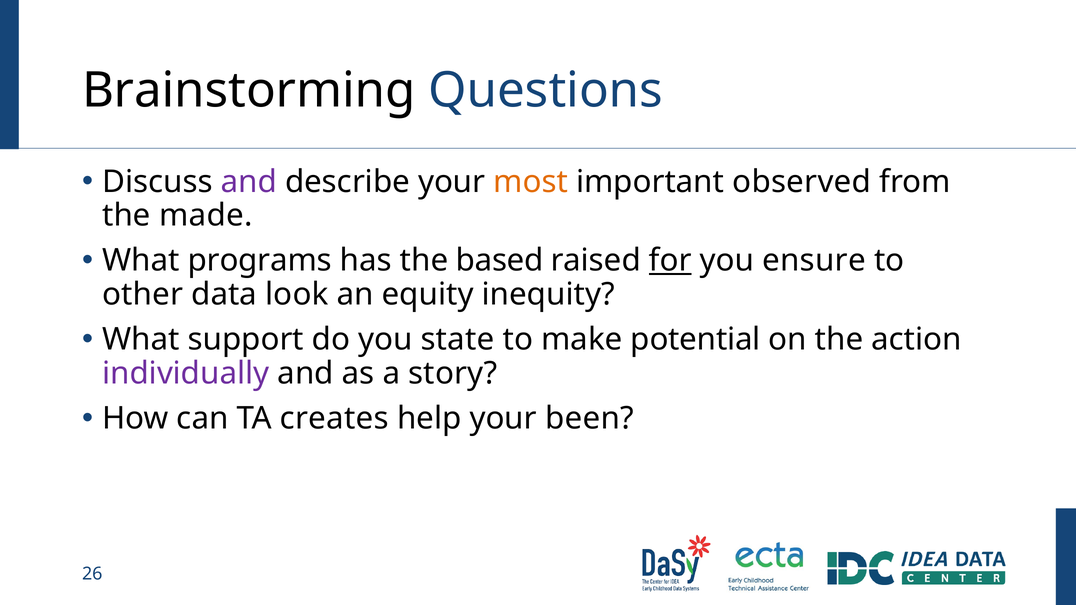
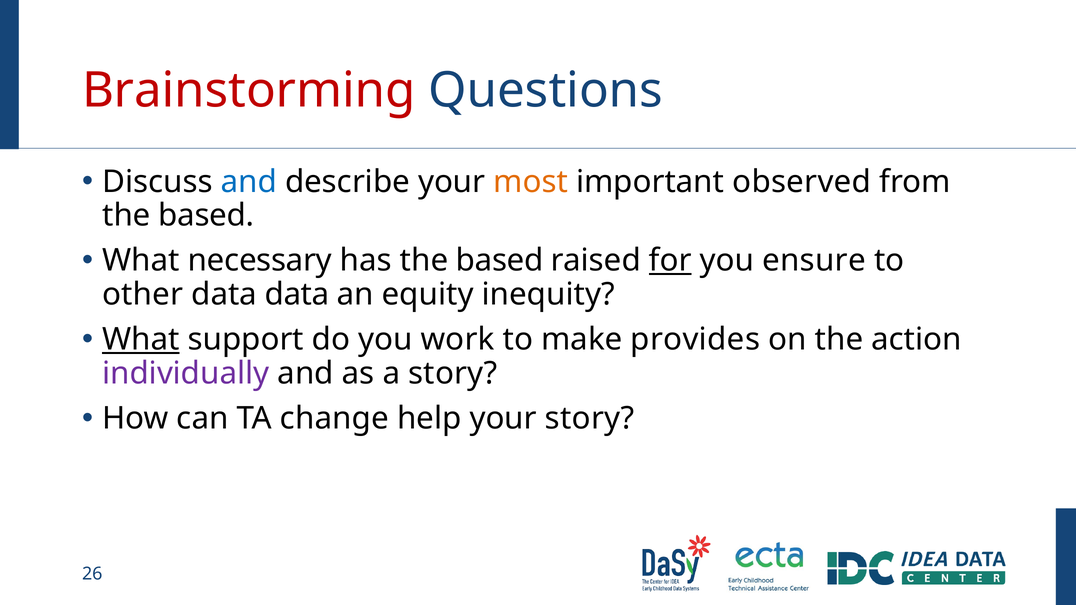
Brainstorming colour: black -> red (249, 90)
and colour: purple -> blue (249, 182)
made: made -> based (206, 216)
programs: programs -> necessary (260, 261)
data look: look -> data (297, 295)
What underline: none -> present (141, 340)
state: state -> work (458, 340)
potential: potential -> provides (695, 340)
creates: creates -> change (334, 419)
your been: been -> story (590, 419)
